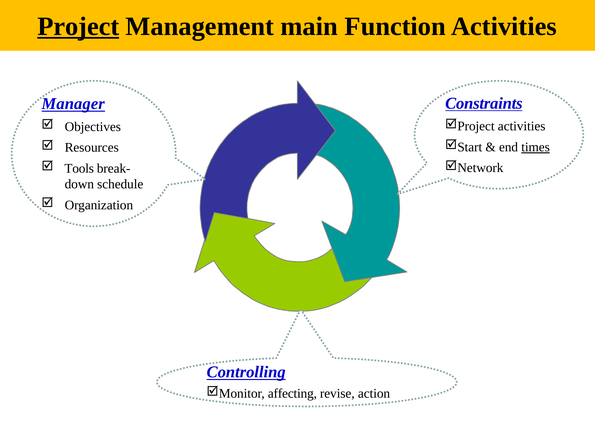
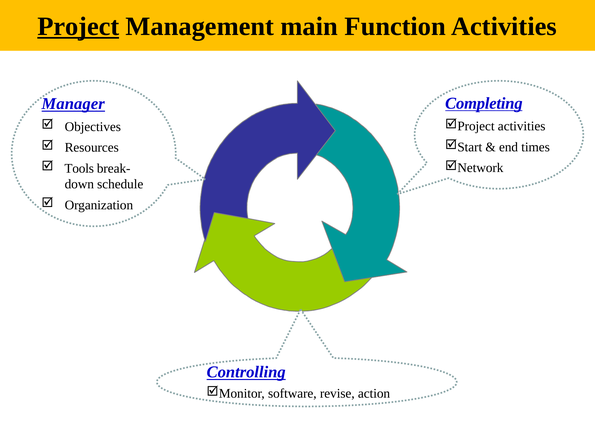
Constraints: Constraints -> Completing (484, 103)
times underline: present -> none (536, 147)
affecting: affecting -> software (292, 393)
